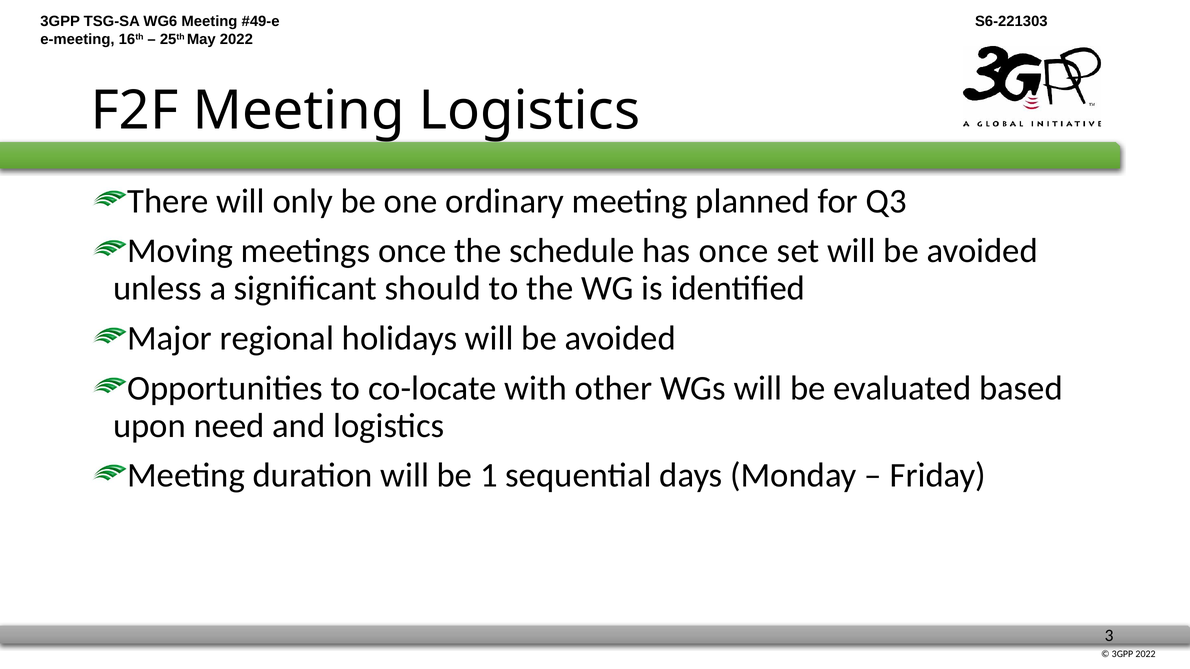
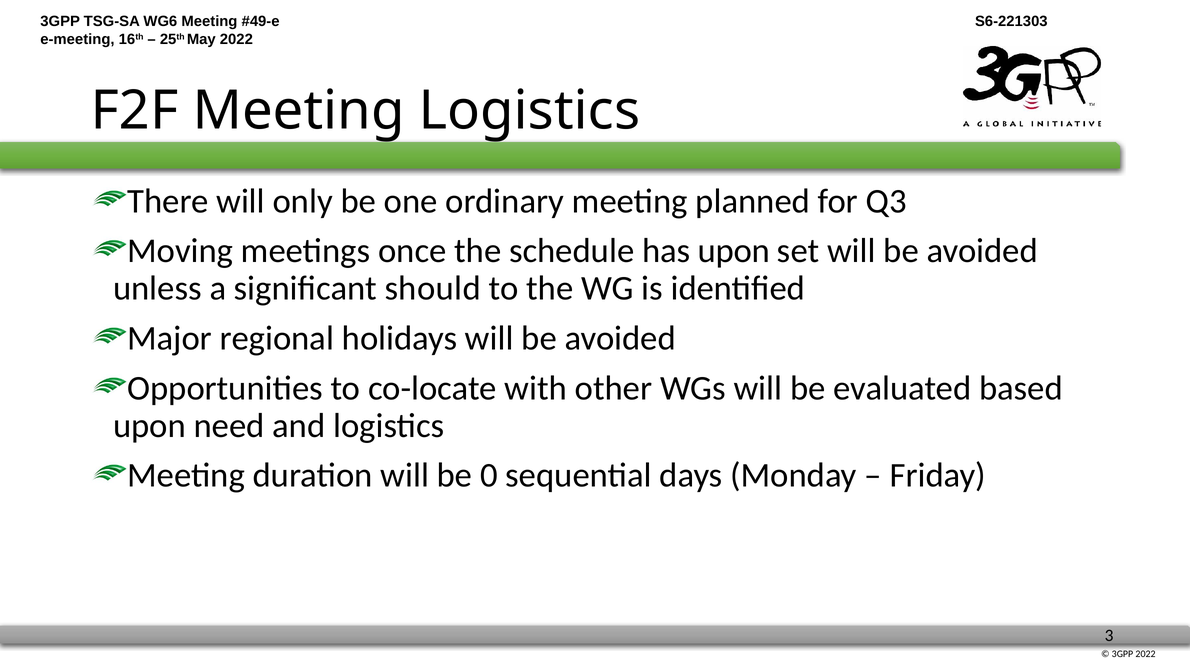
has once: once -> upon (734, 251)
1: 1 -> 0 (489, 476)
